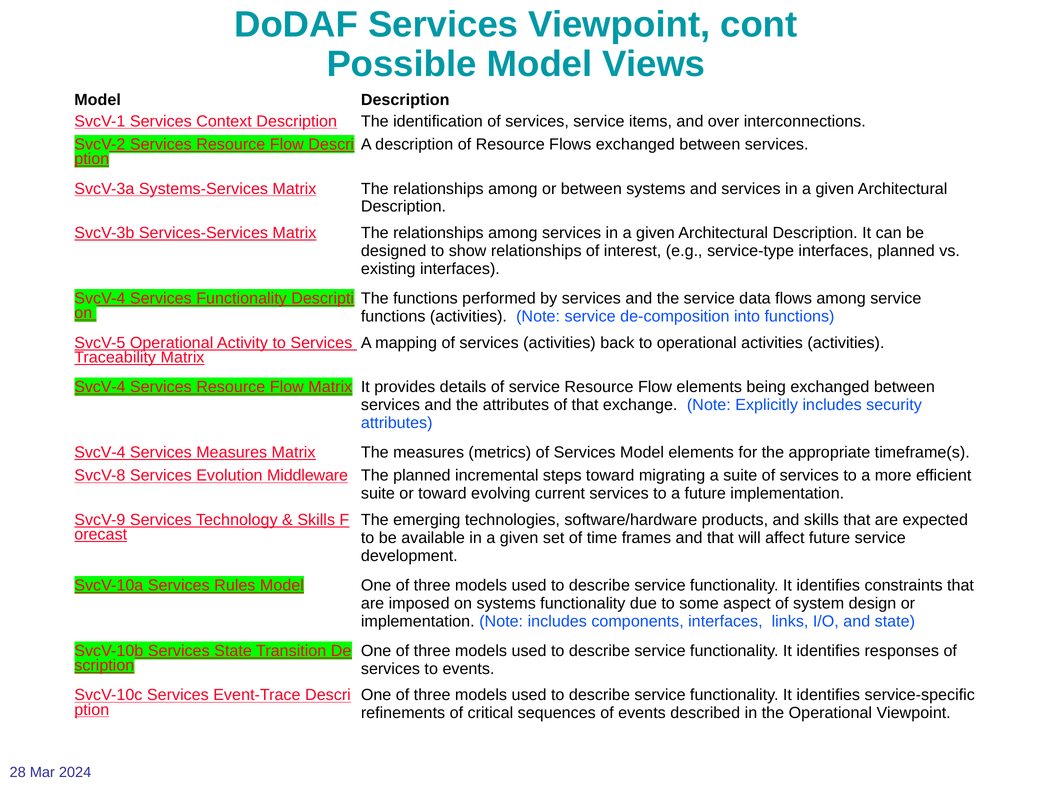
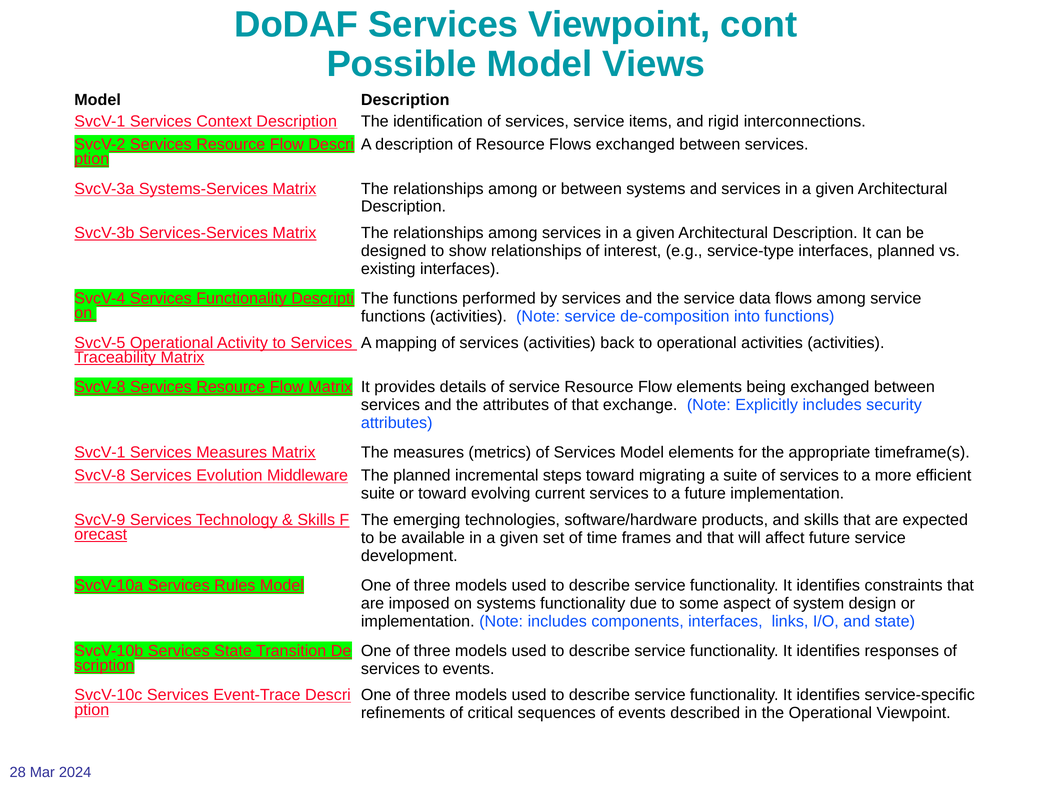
over: over -> rigid (724, 121)
SvcV-4: SvcV-4 -> SvcV-8 (100, 387)
SvcV-4: SvcV-4 -> SvcV-1 (100, 452)
